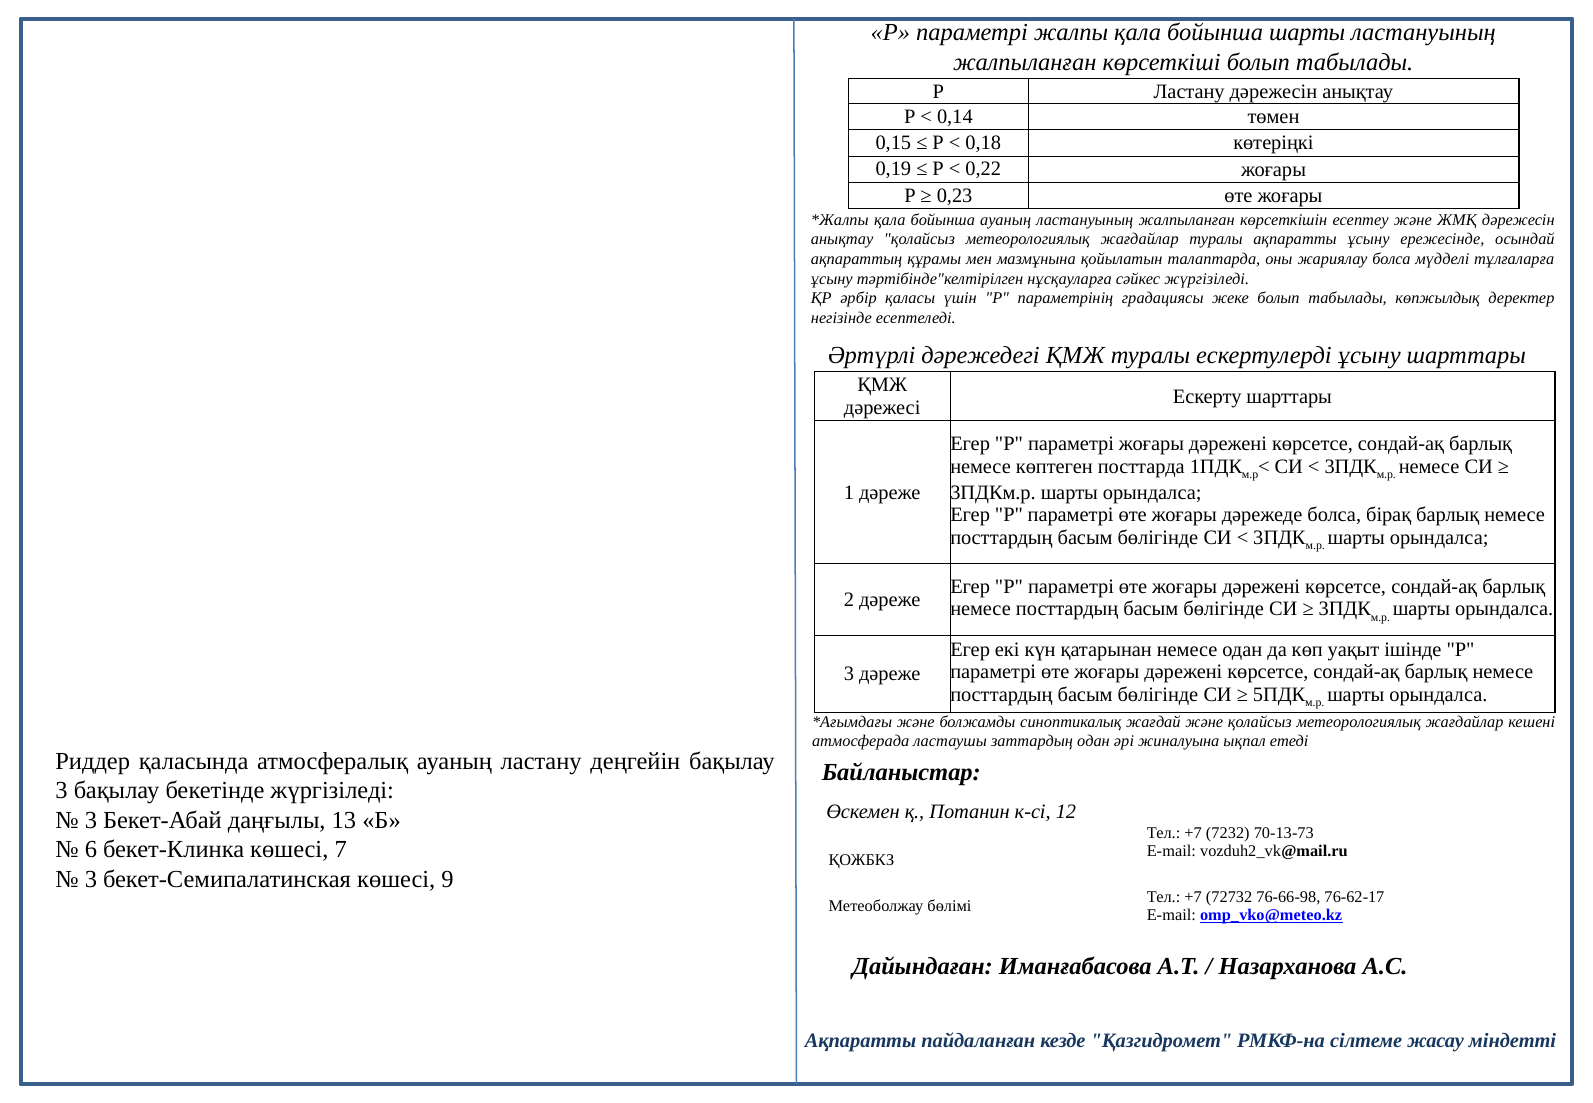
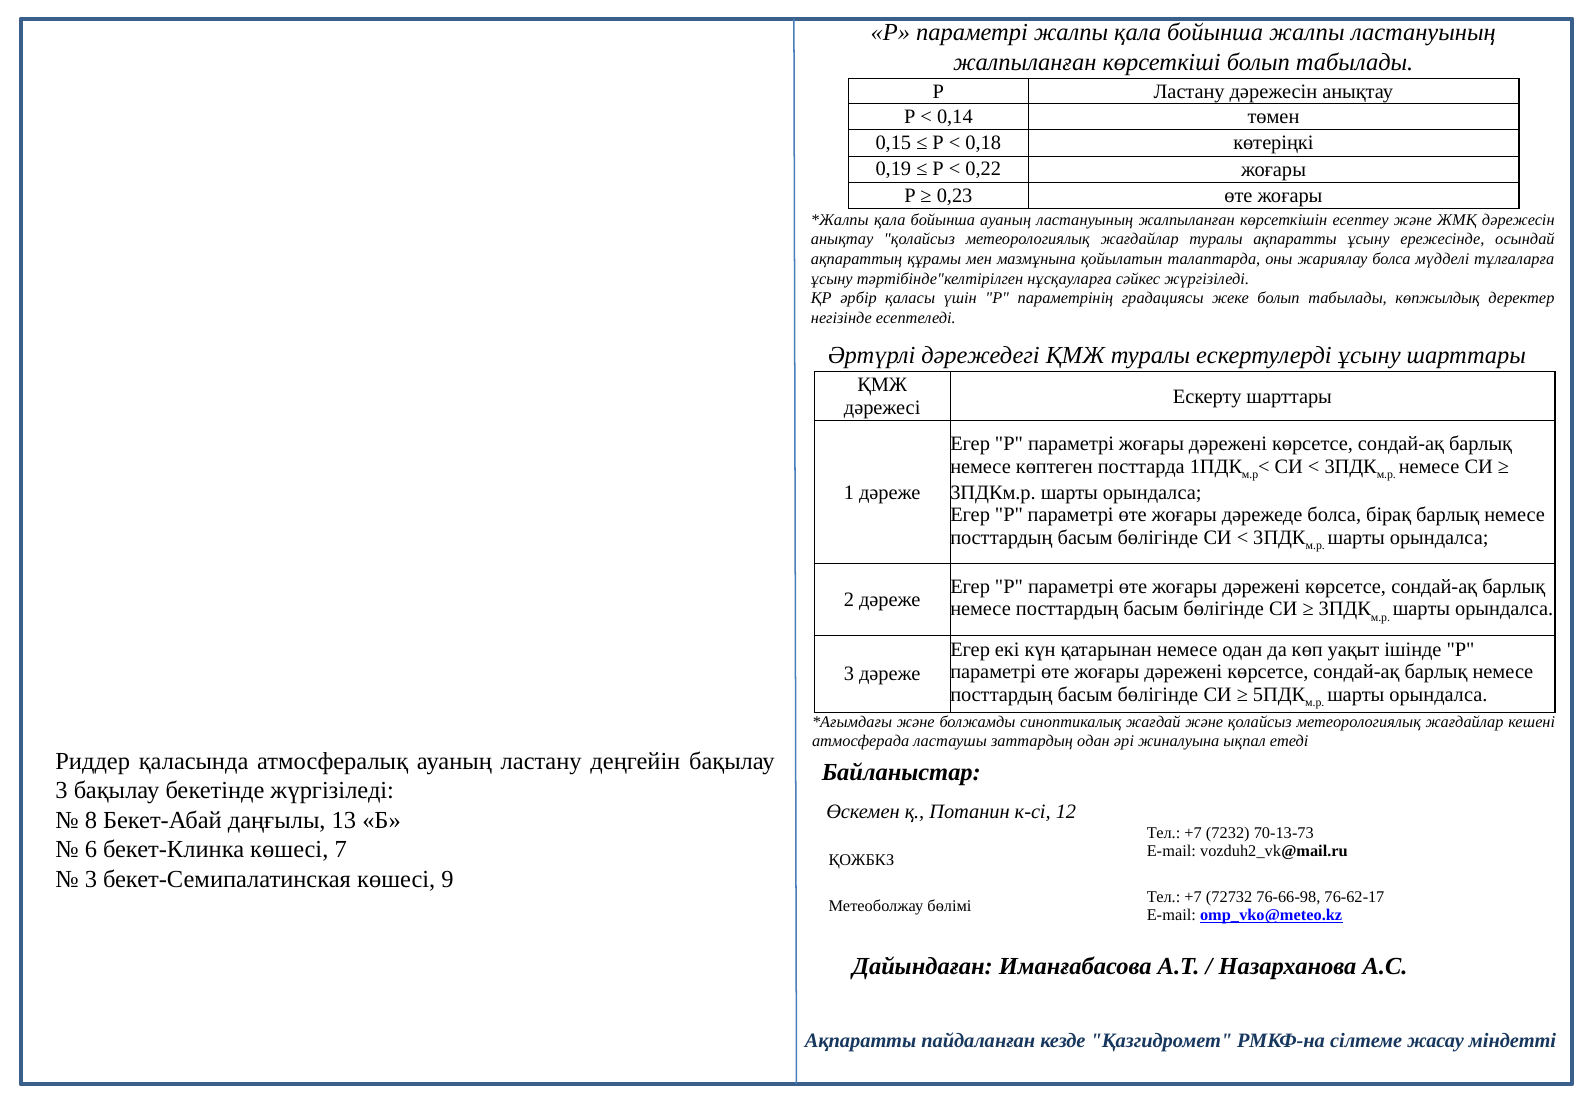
бойынша шарты: шарты -> жалпы (1307, 33)
3: 3 -> 8 (91, 820)
